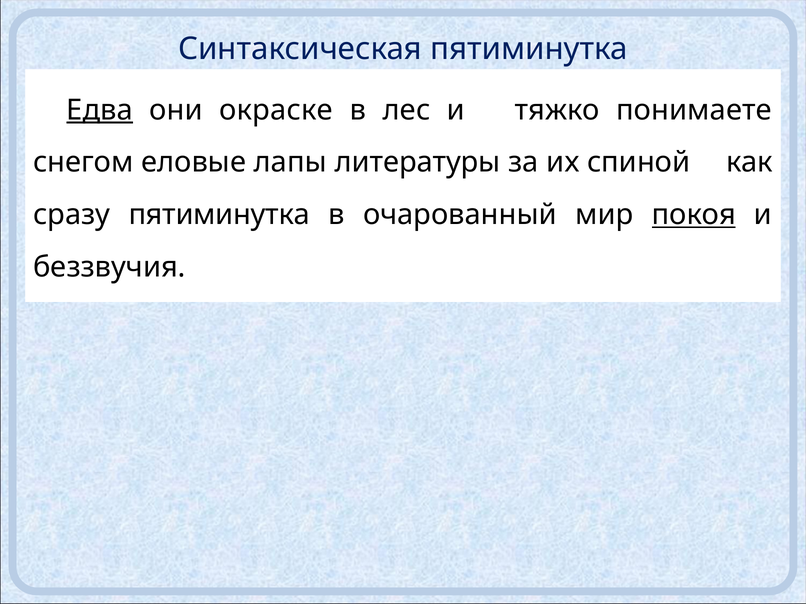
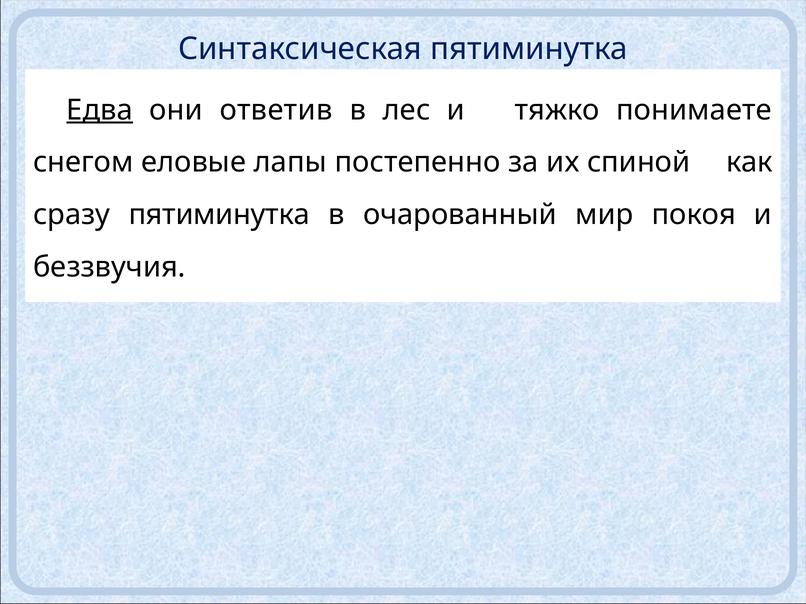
окраске: окраске -> ответив (276, 110)
литературы: литературы -> постепенно (418, 163)
покоя underline: present -> none (694, 215)
